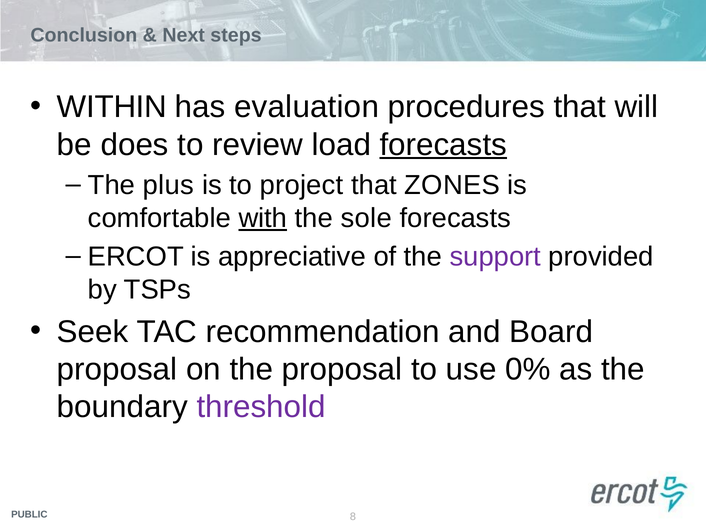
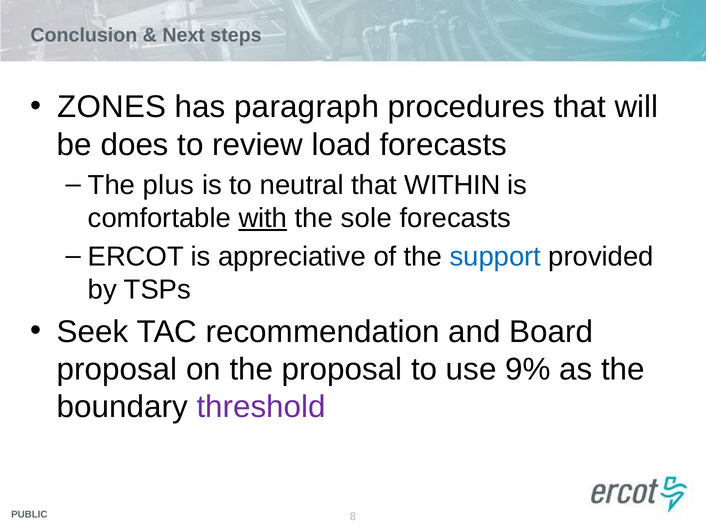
WITHIN: WITHIN -> ZONES (112, 107)
evaluation: evaluation -> paragraph (307, 107)
forecasts underline: present -> none (443, 145)
project: project -> neutral (302, 185)
ZONES: ZONES -> WITHIN (453, 185)
support colour: purple -> blue (495, 256)
0%: 0% -> 9% (528, 369)
